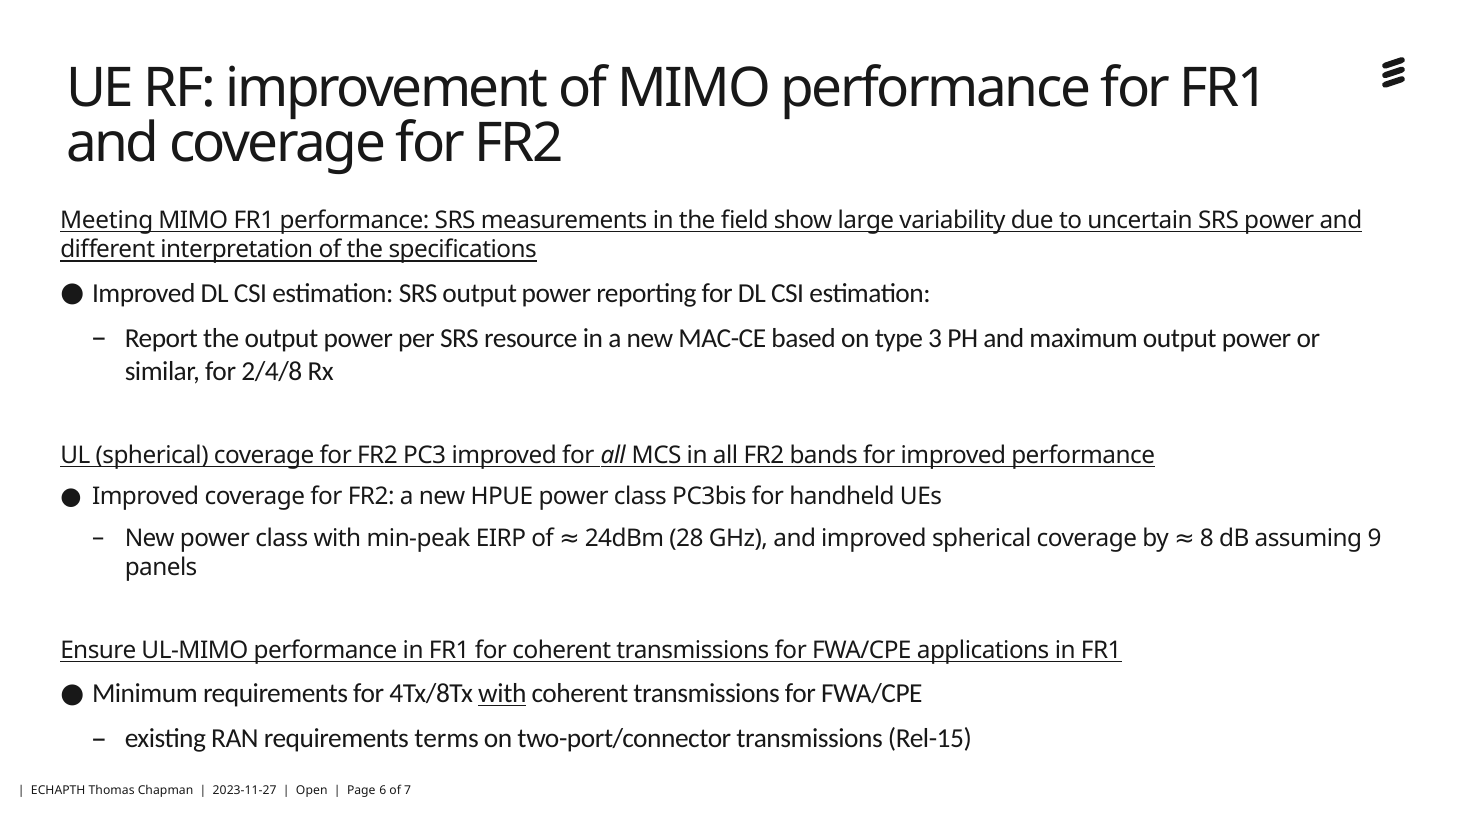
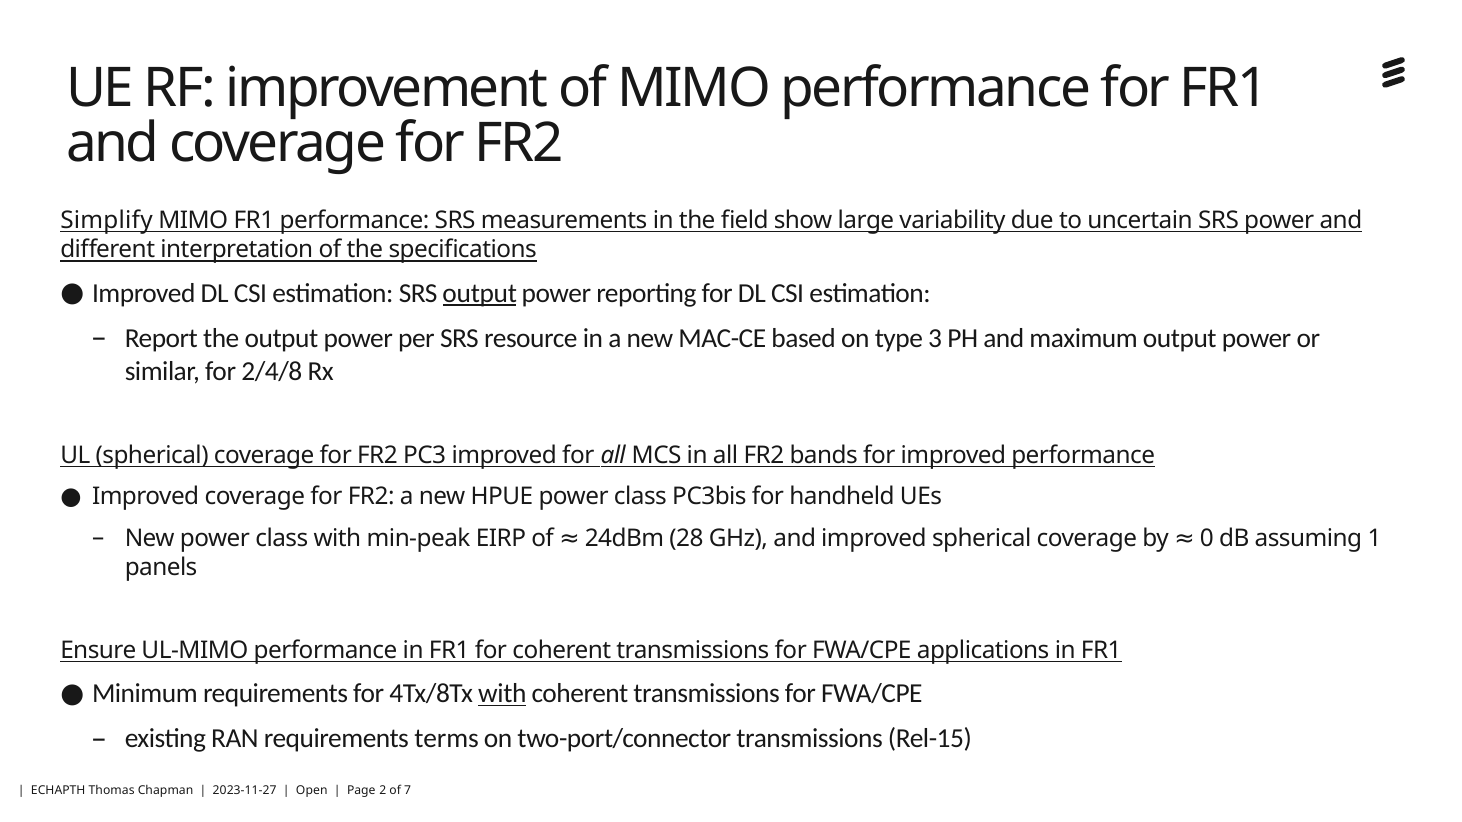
Meeting: Meeting -> Simplify (106, 221)
output underline: none -> present (480, 293)
8: 8 -> 0 (1207, 539)
9: 9 -> 1 (1375, 539)
6: 6 -> 2 (383, 791)
